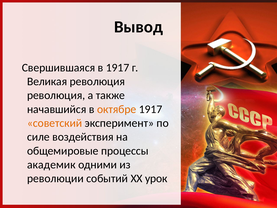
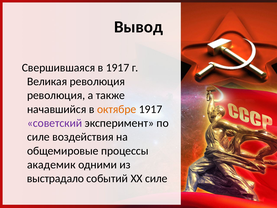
советский colour: orange -> purple (55, 123)
революции: революции -> выстрадало (55, 178)
ХХ урок: урок -> силе (156, 178)
